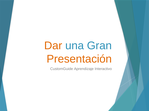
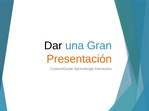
Dar colour: orange -> black (53, 46)
